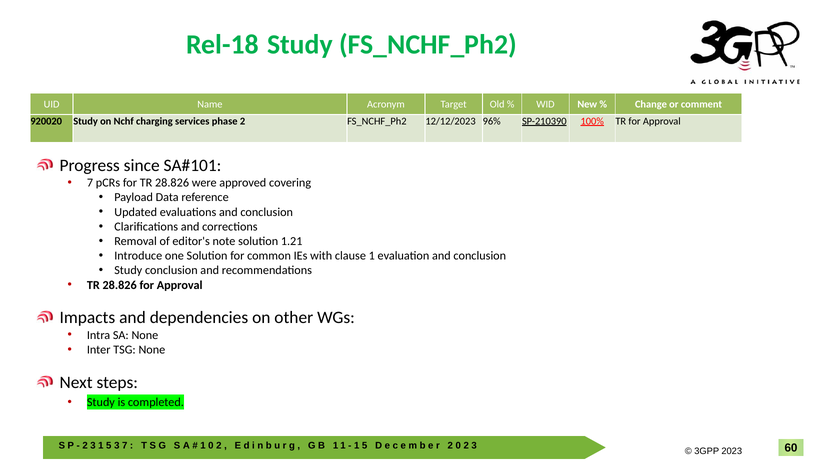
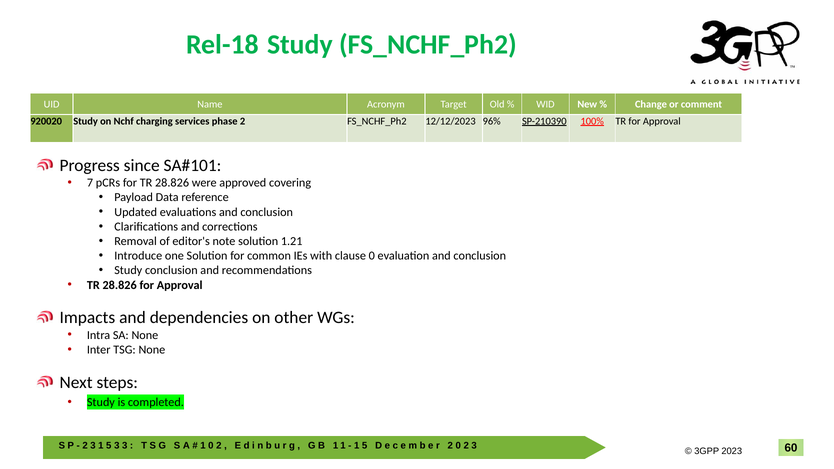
clause 1: 1 -> 0 (372, 256)
7: 7 -> 3 (125, 446)
